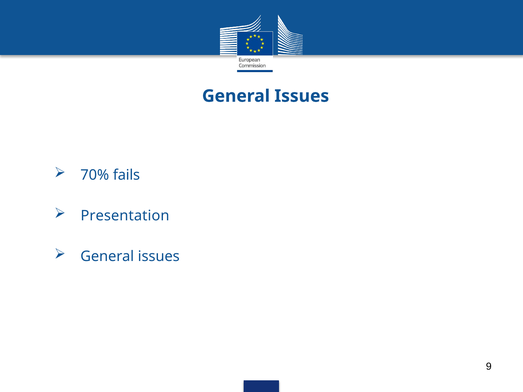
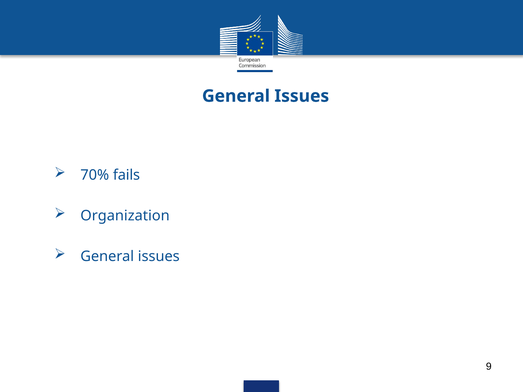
Presentation: Presentation -> Organization (125, 216)
